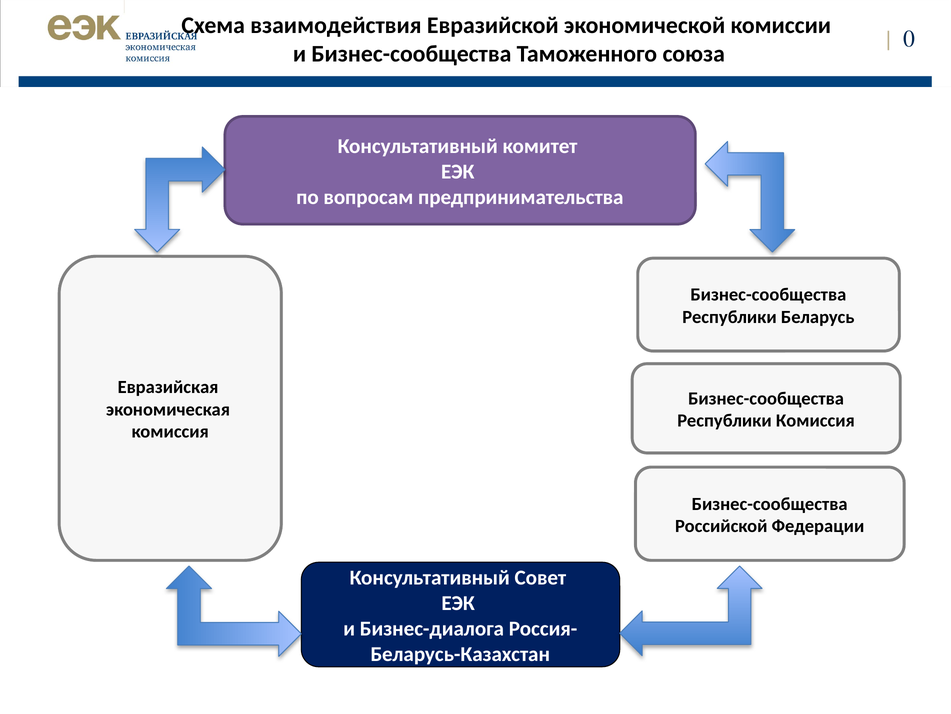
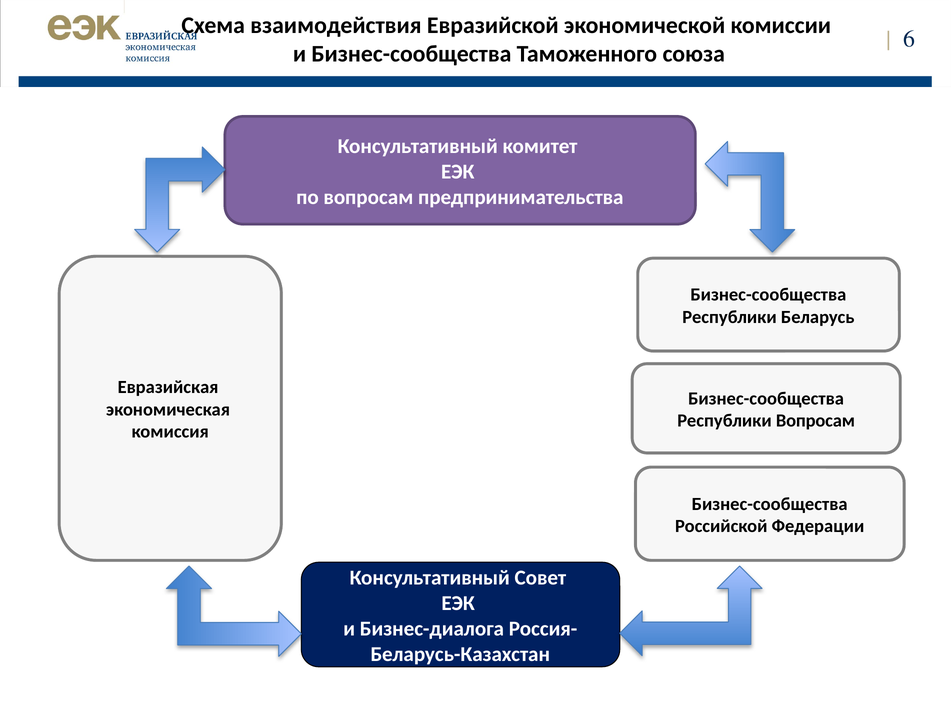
0: 0 -> 6 (909, 39)
Республики Комиссия: Комиссия -> Вопросам (815, 420)
